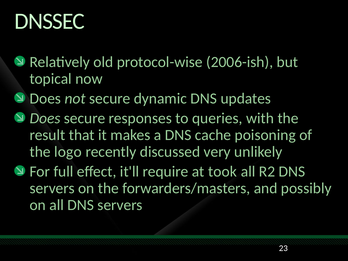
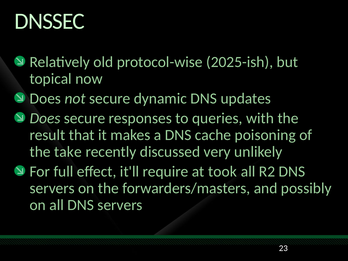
2006-ish: 2006-ish -> 2025-ish (240, 62)
logo: logo -> take (68, 152)
